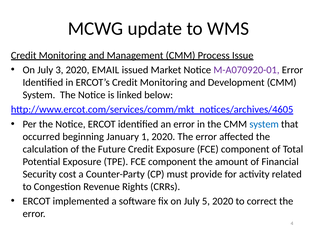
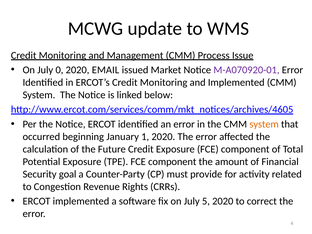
3: 3 -> 0 (59, 70)
and Development: Development -> Implemented (236, 82)
system colour: blue -> orange (264, 124)
cost: cost -> goal (68, 174)
